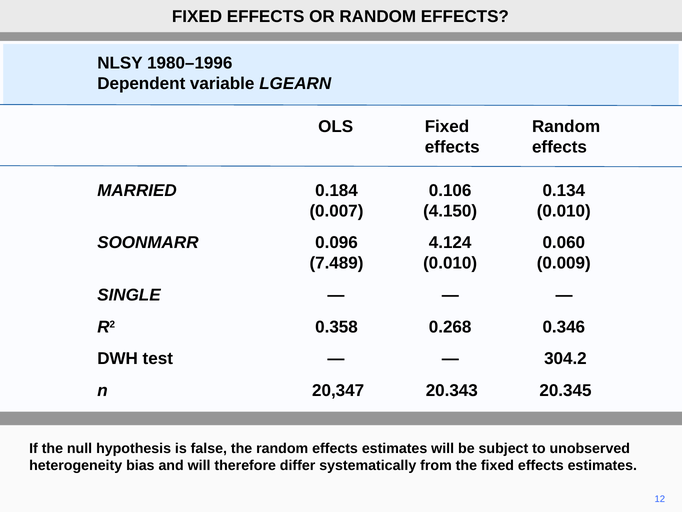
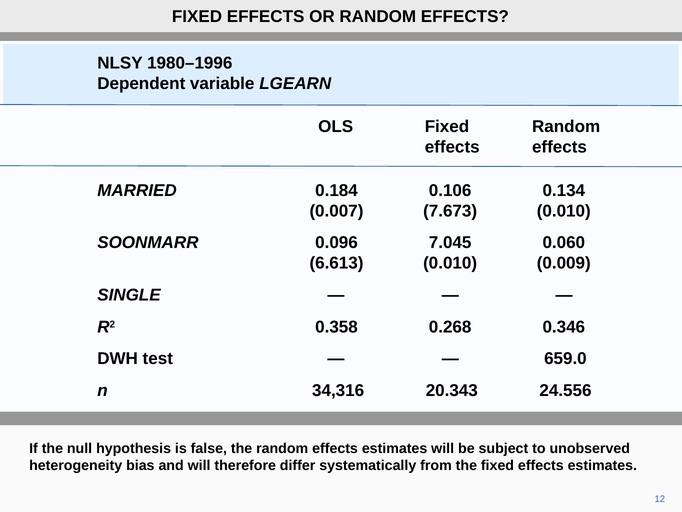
4.150: 4.150 -> 7.673 (450, 211)
4.124: 4.124 -> 7.045 (450, 243)
7.489: 7.489 -> 6.613 (336, 263)
304.2: 304.2 -> 659.0 (565, 358)
20,347: 20,347 -> 34,316 (338, 390)
20.345: 20.345 -> 24.556 (565, 390)
